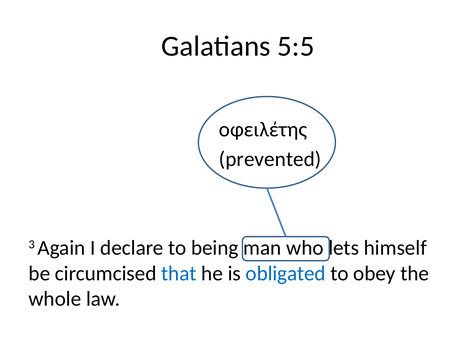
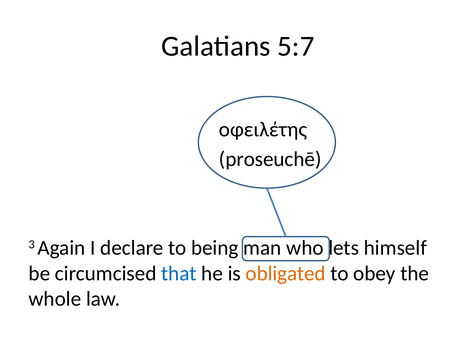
5:5: 5:5 -> 5:7 (296, 46)
prevented: prevented -> proseuchē (270, 159)
obligated colour: blue -> orange (286, 273)
